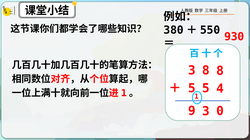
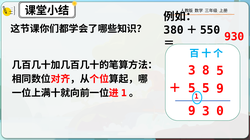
8 8: 8 -> 5 (220, 71)
5 4: 4 -> 9 (220, 89)
